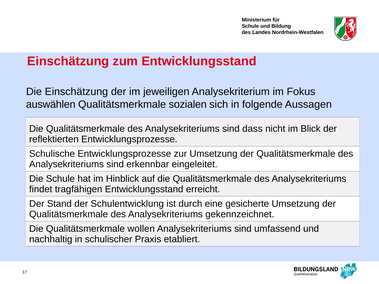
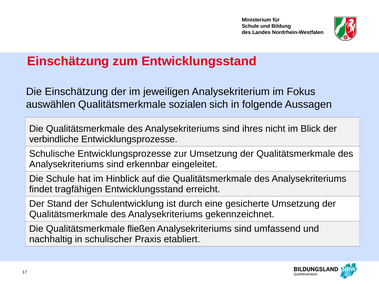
dass: dass -> ihres (252, 129)
reflektierten: reflektierten -> verbindliche (54, 139)
wollen: wollen -> fließen (141, 229)
